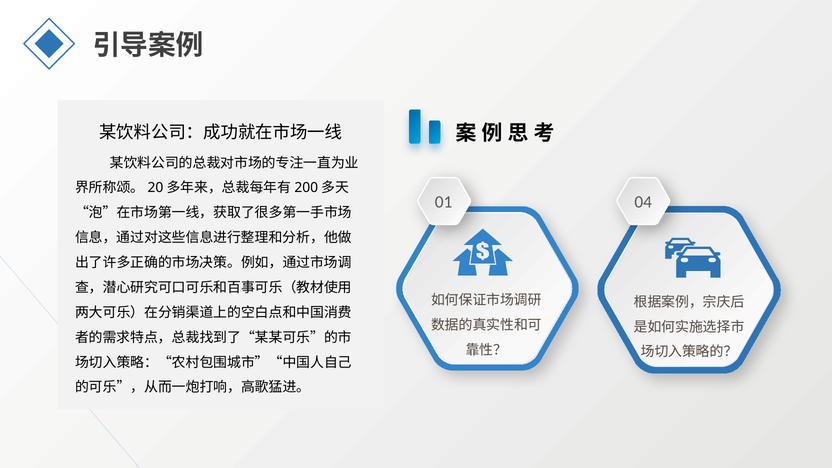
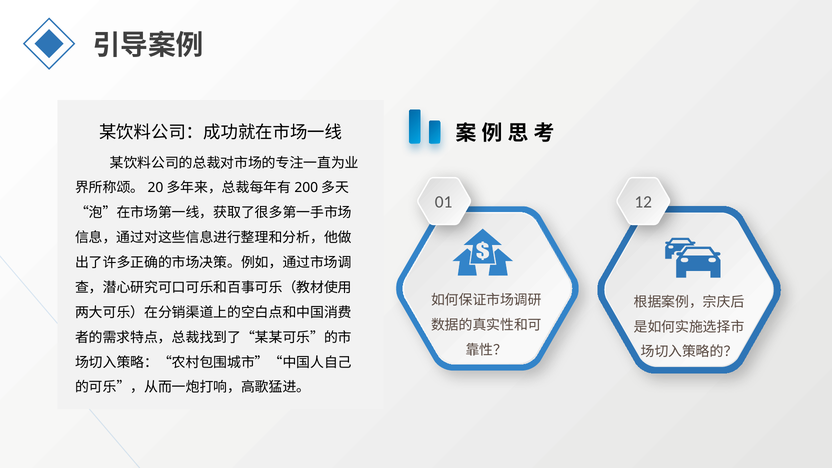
04: 04 -> 12 (643, 202)
